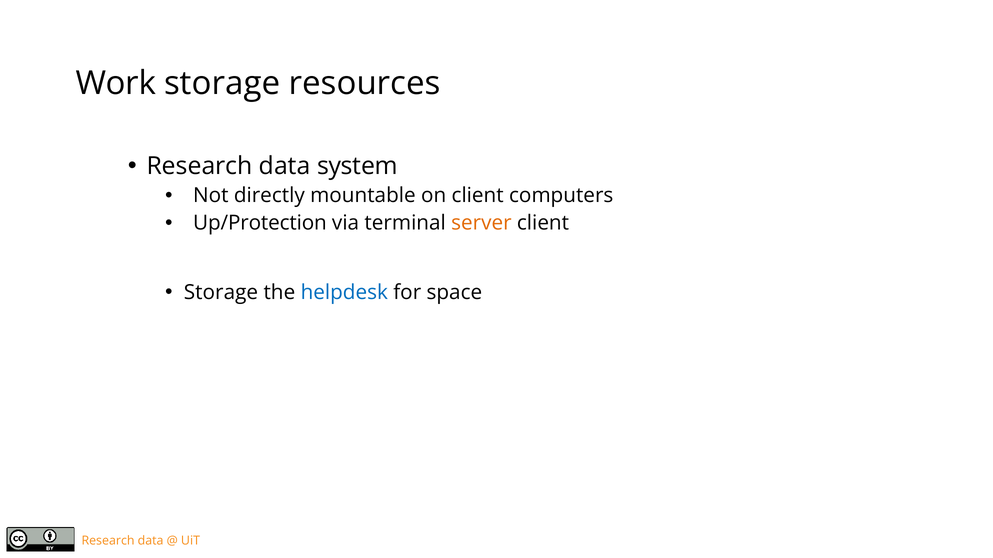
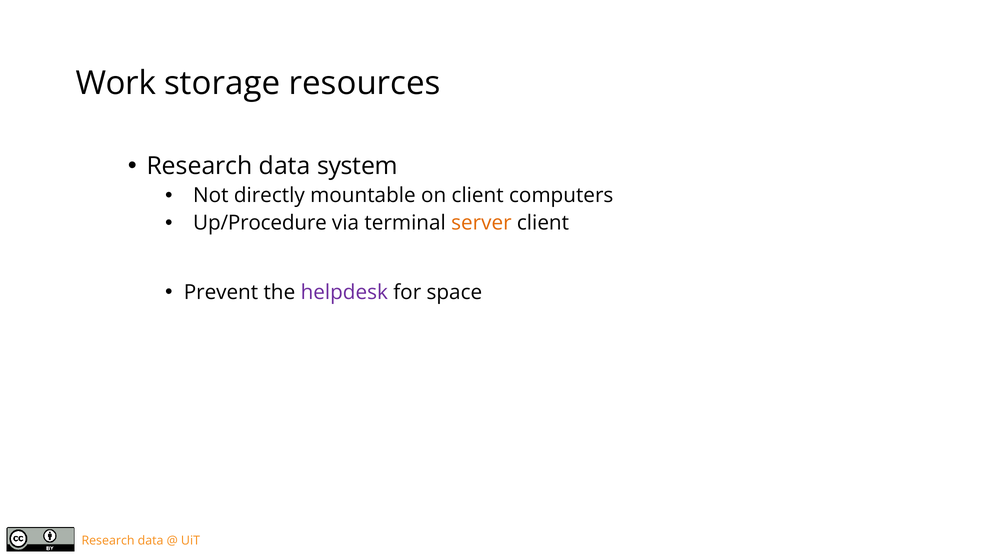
Up/Protection: Up/Protection -> Up/Procedure (260, 223)
Storage: Storage -> Prevent (221, 292)
helpdesk colour: blue -> purple (344, 292)
